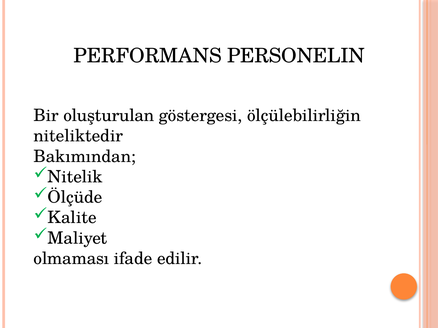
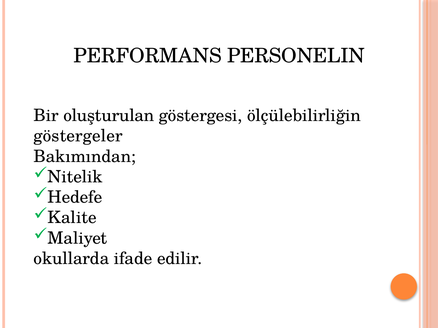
niteliktedir: niteliktedir -> göstergeler (78, 136)
Ölçüde: Ölçüde -> Hedefe (75, 198)
olmaması: olmaması -> okullarda (71, 259)
